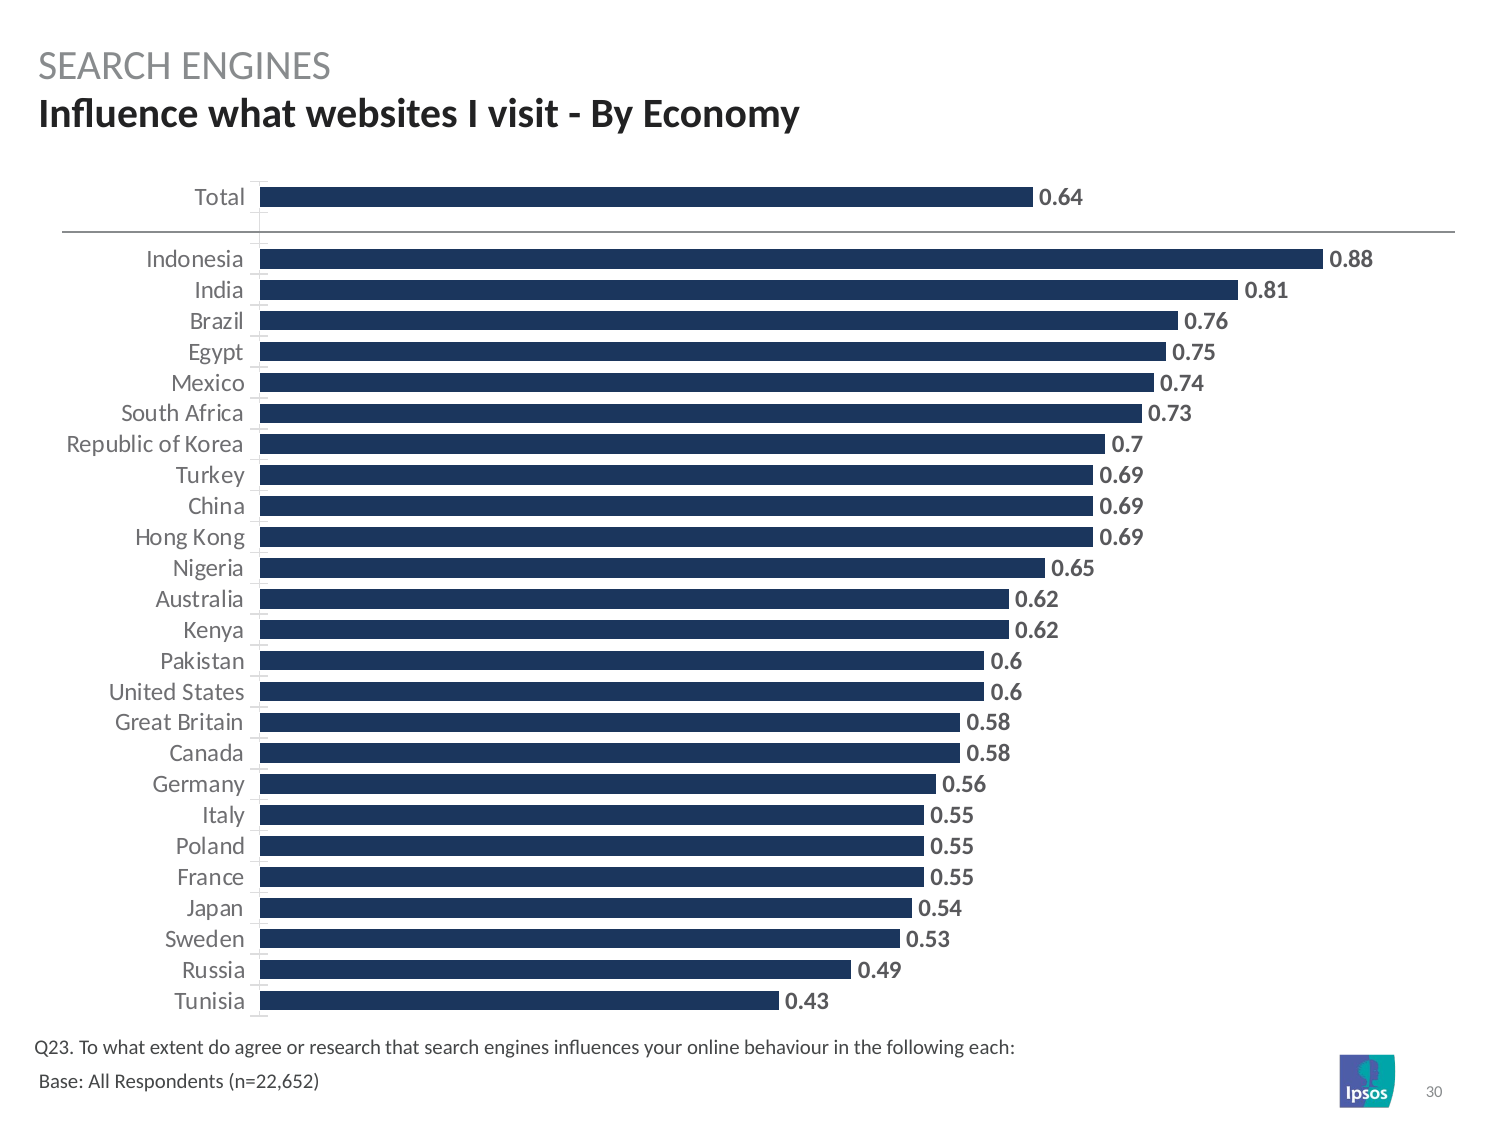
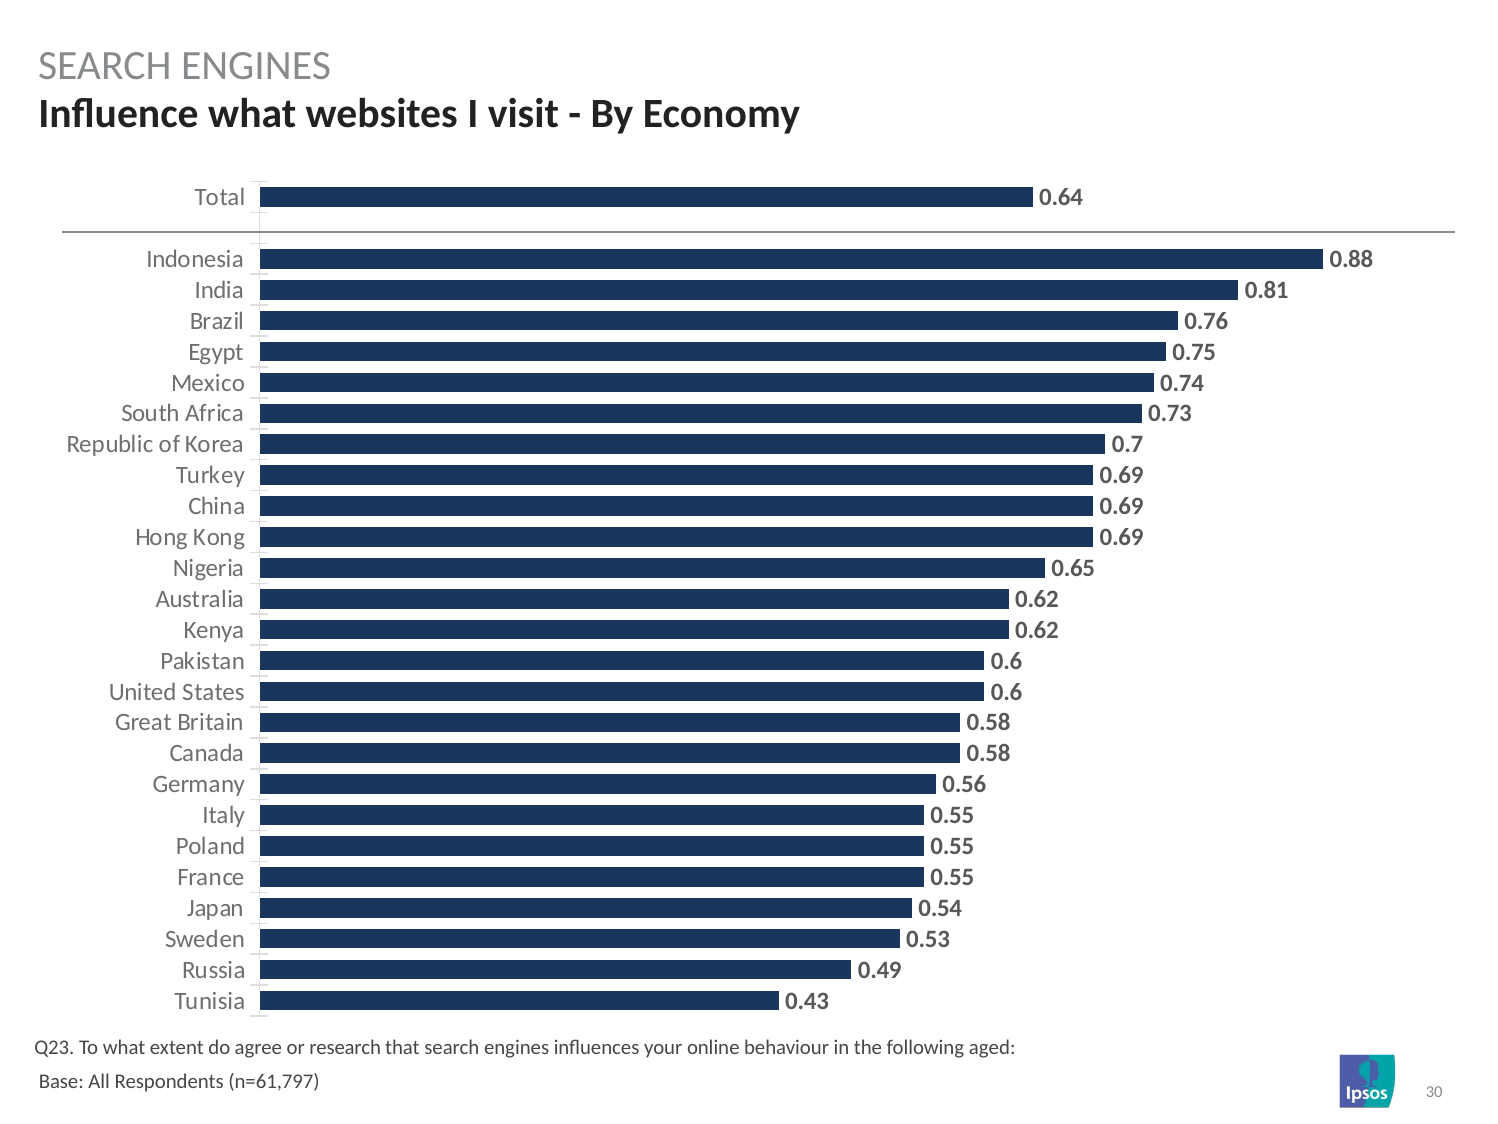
each: each -> aged (992, 1047)
n=22,652: n=22,652 -> n=61,797 (274, 1081)
